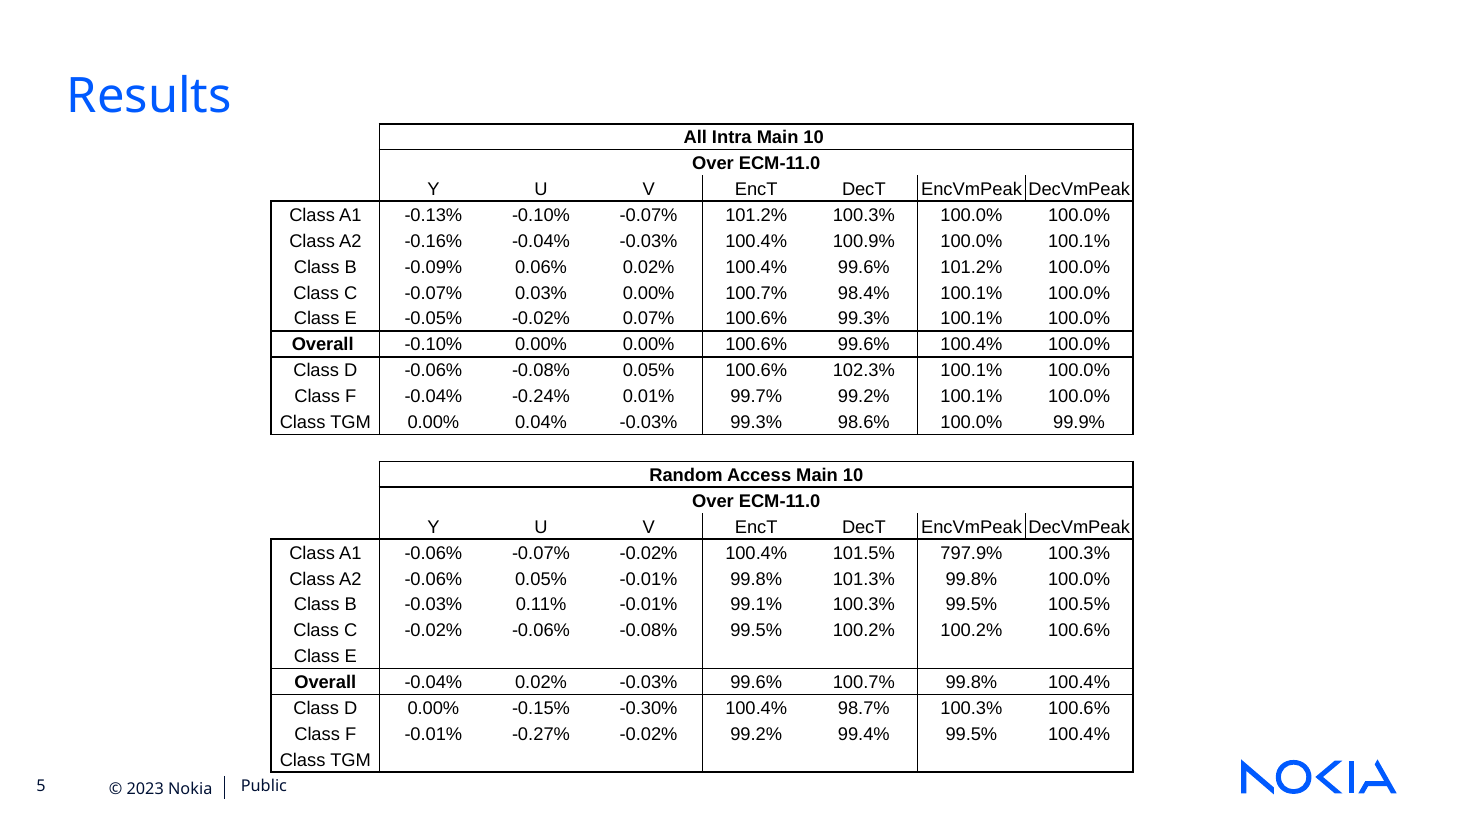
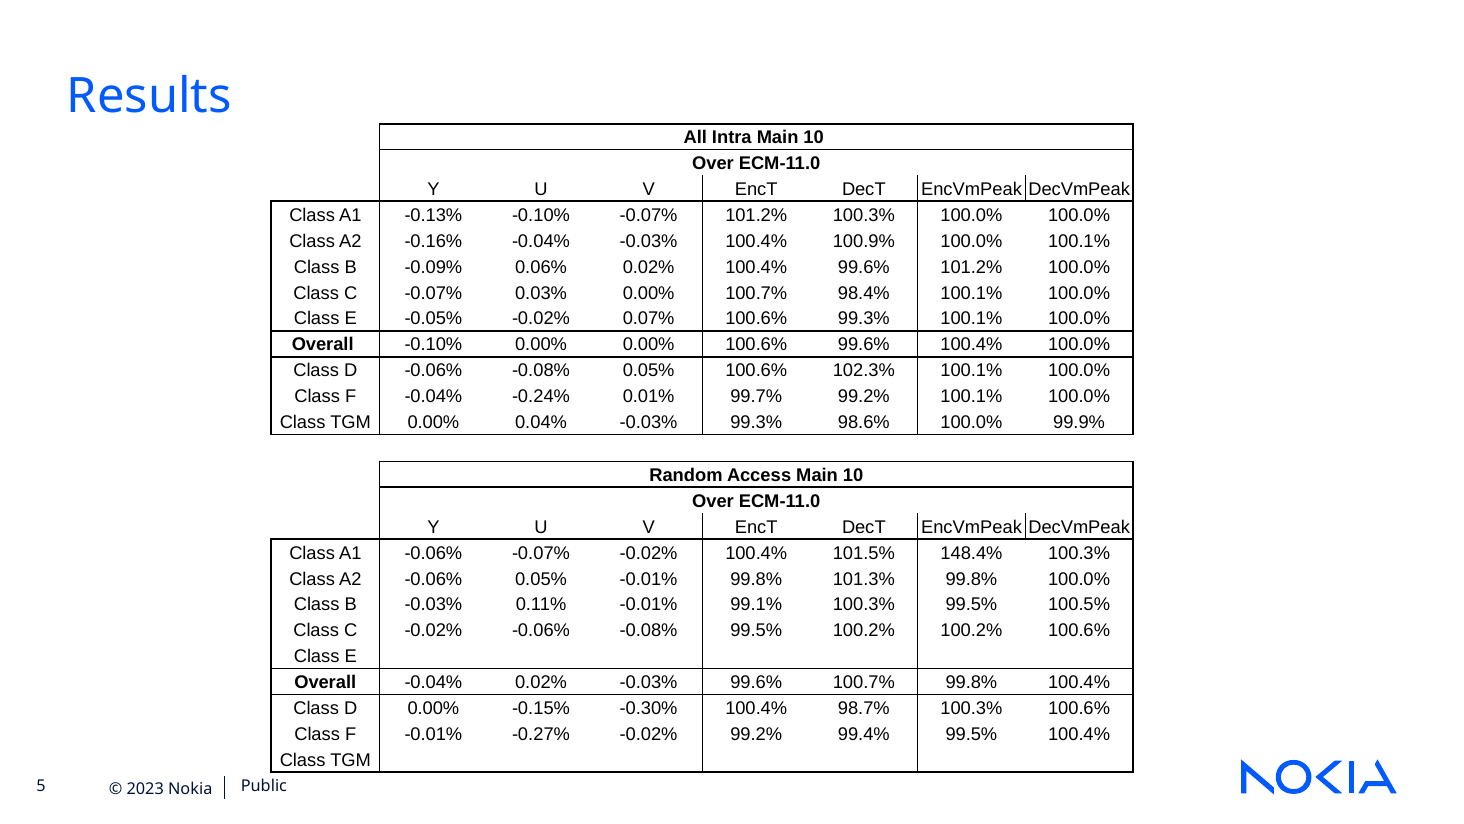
797.9%: 797.9% -> 148.4% (971, 553)
